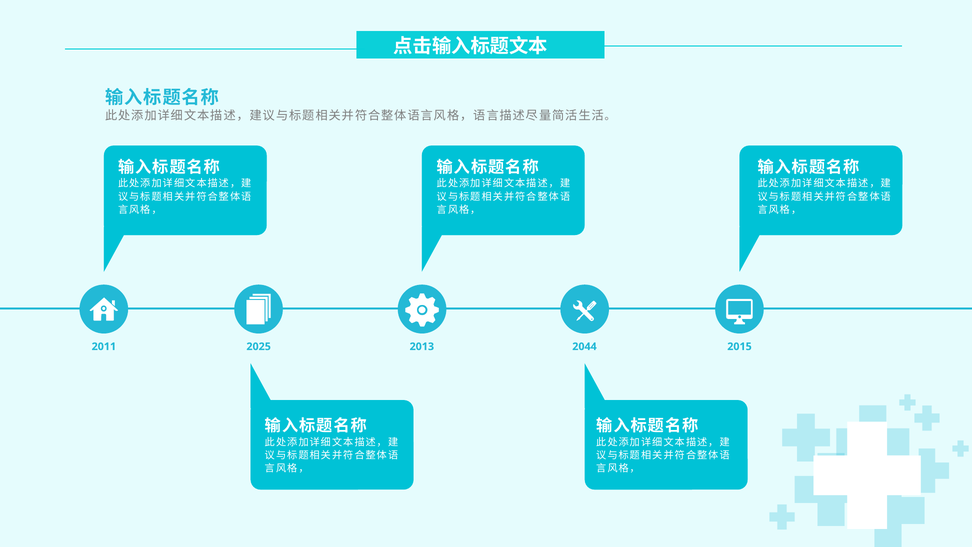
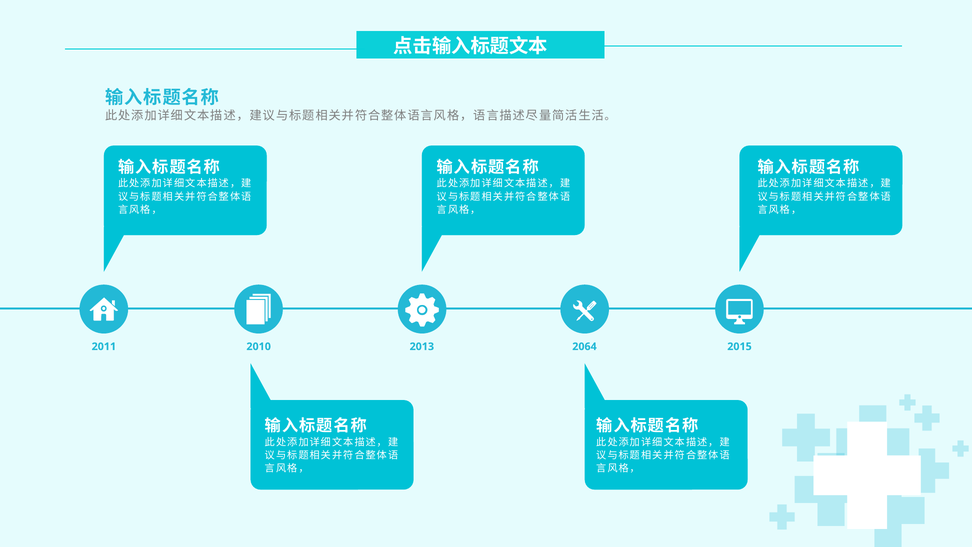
2025: 2025 -> 2010 (259, 346)
2044: 2044 -> 2064 (585, 346)
